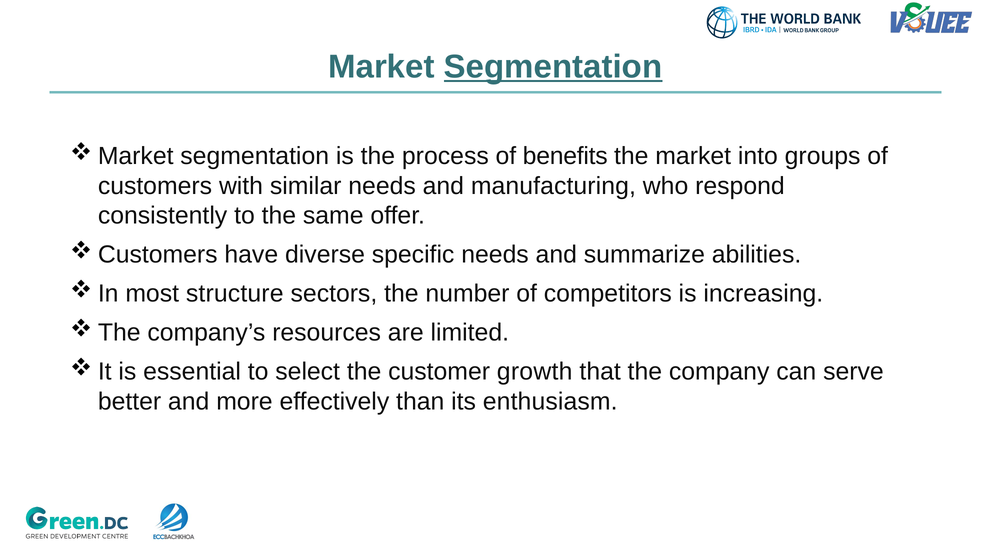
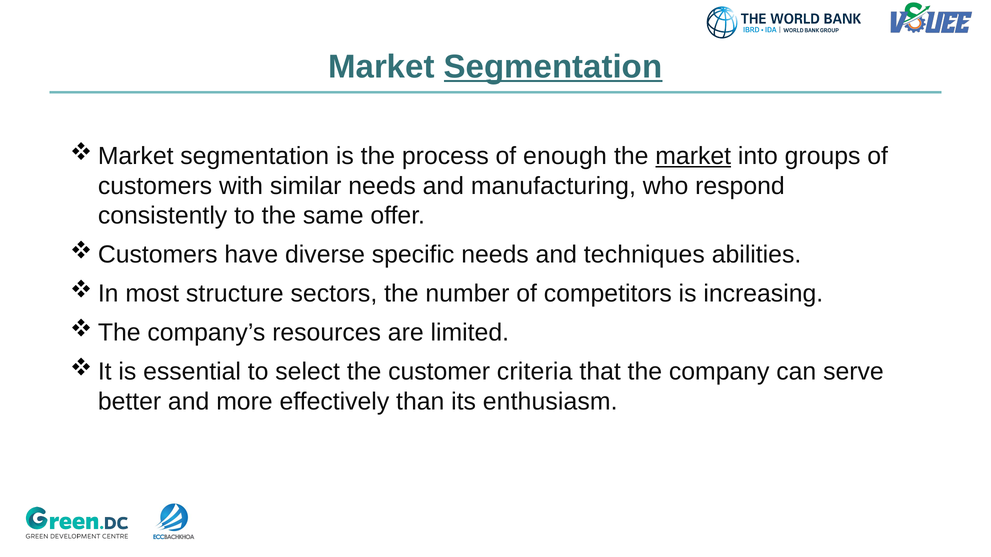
benefits: benefits -> enough (565, 156)
market underline: none -> present (693, 156)
summarize: summarize -> techniques (644, 255)
growth: growth -> criteria (535, 372)
